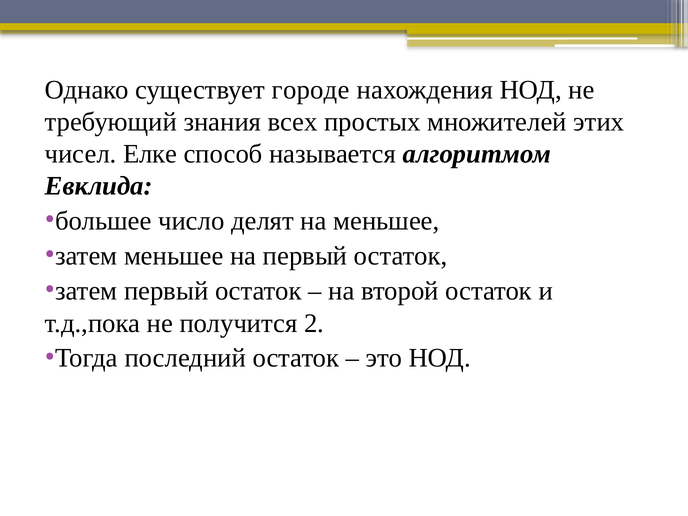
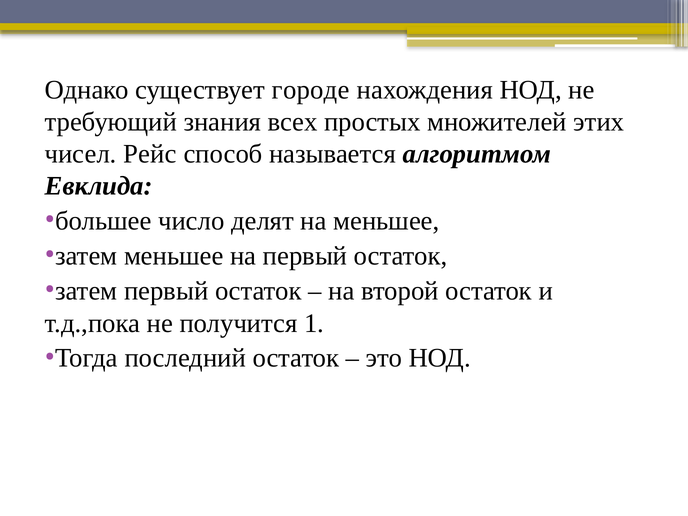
Елке: Елке -> Рейс (150, 154)
2: 2 -> 1 (314, 323)
